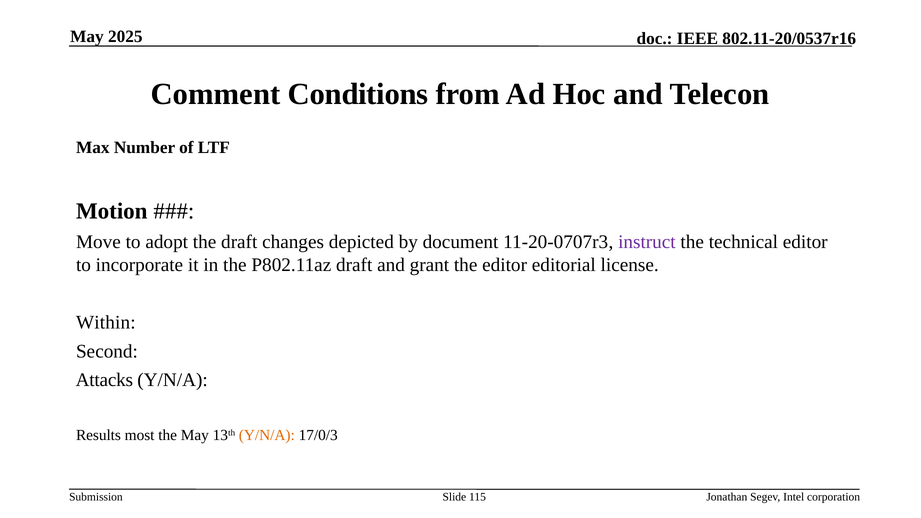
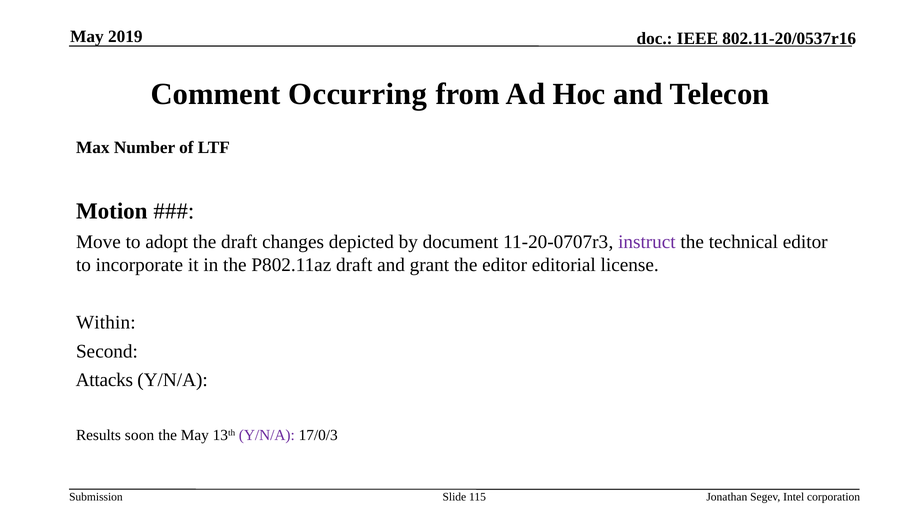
2025: 2025 -> 2019 (125, 37)
Conditions: Conditions -> Occurring (358, 94)
most: most -> soon (140, 435)
Y/N/A colour: orange -> purple (267, 435)
